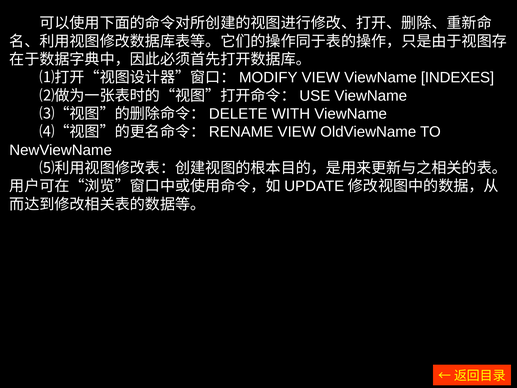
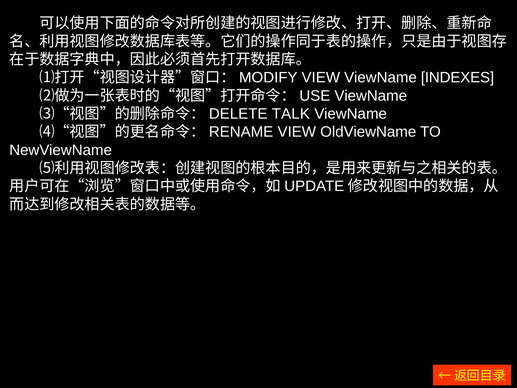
WITH: WITH -> TALK (291, 114)
